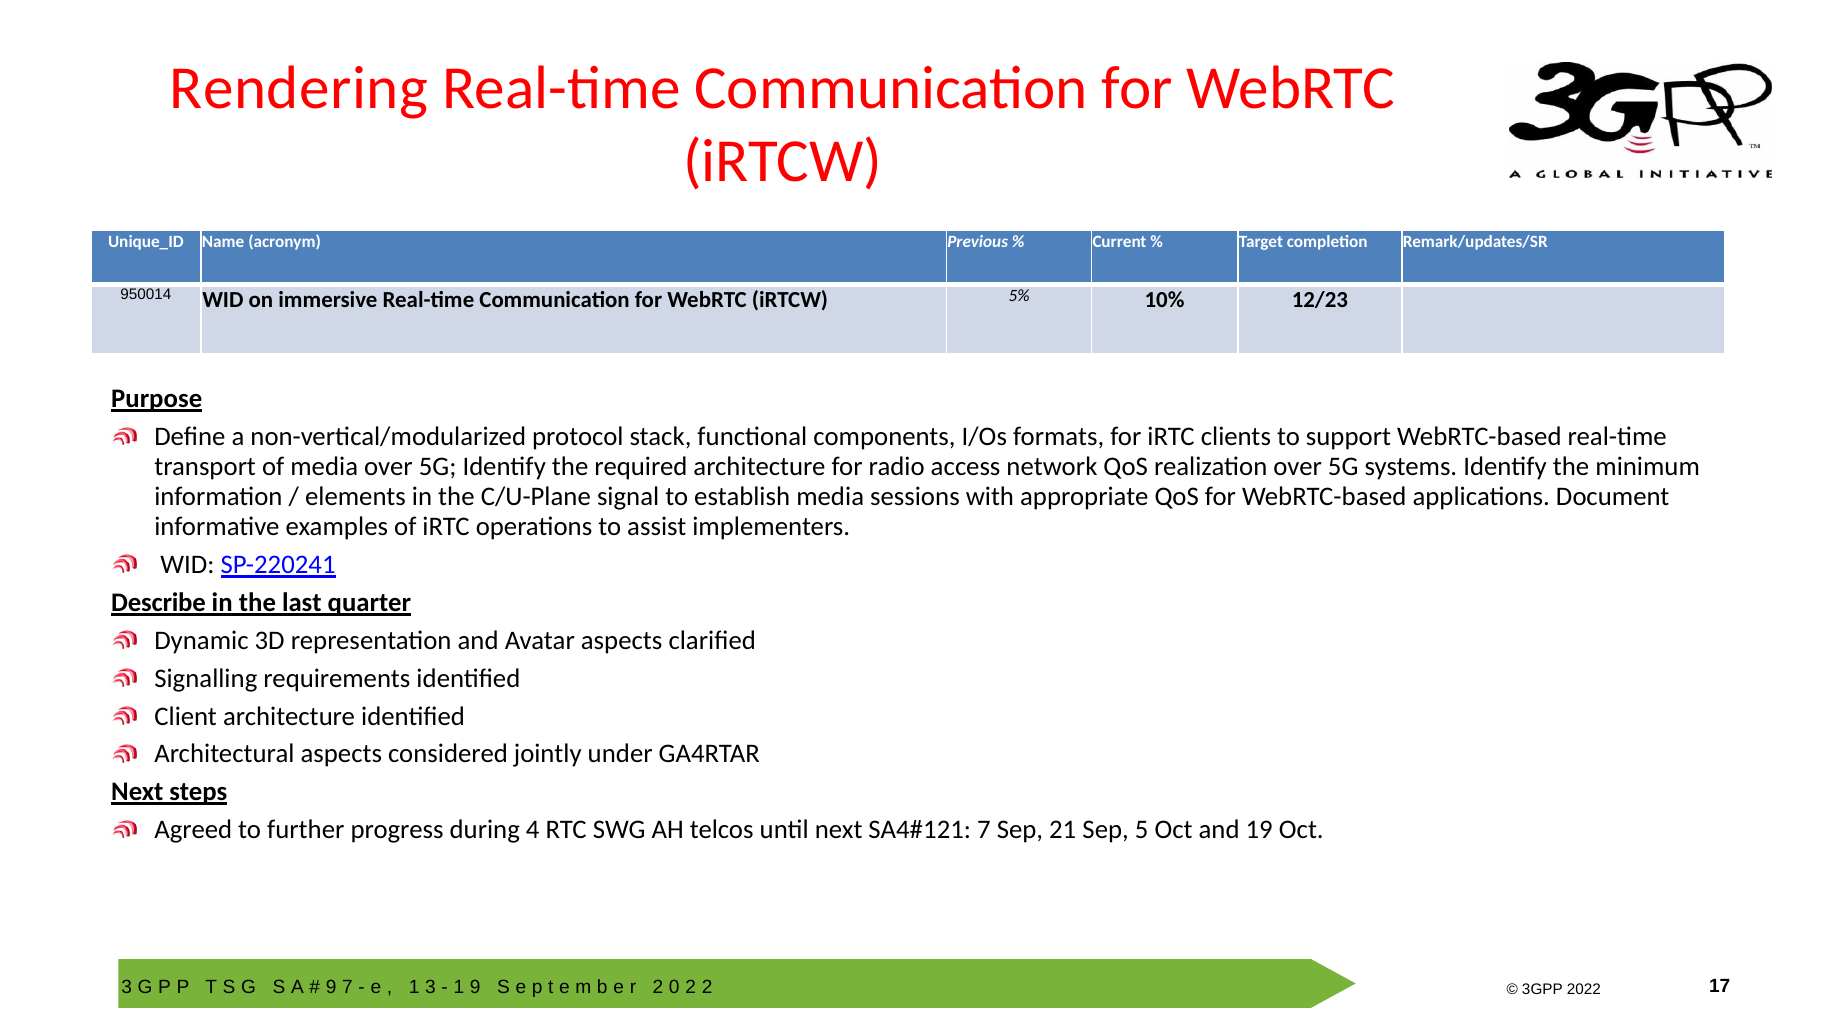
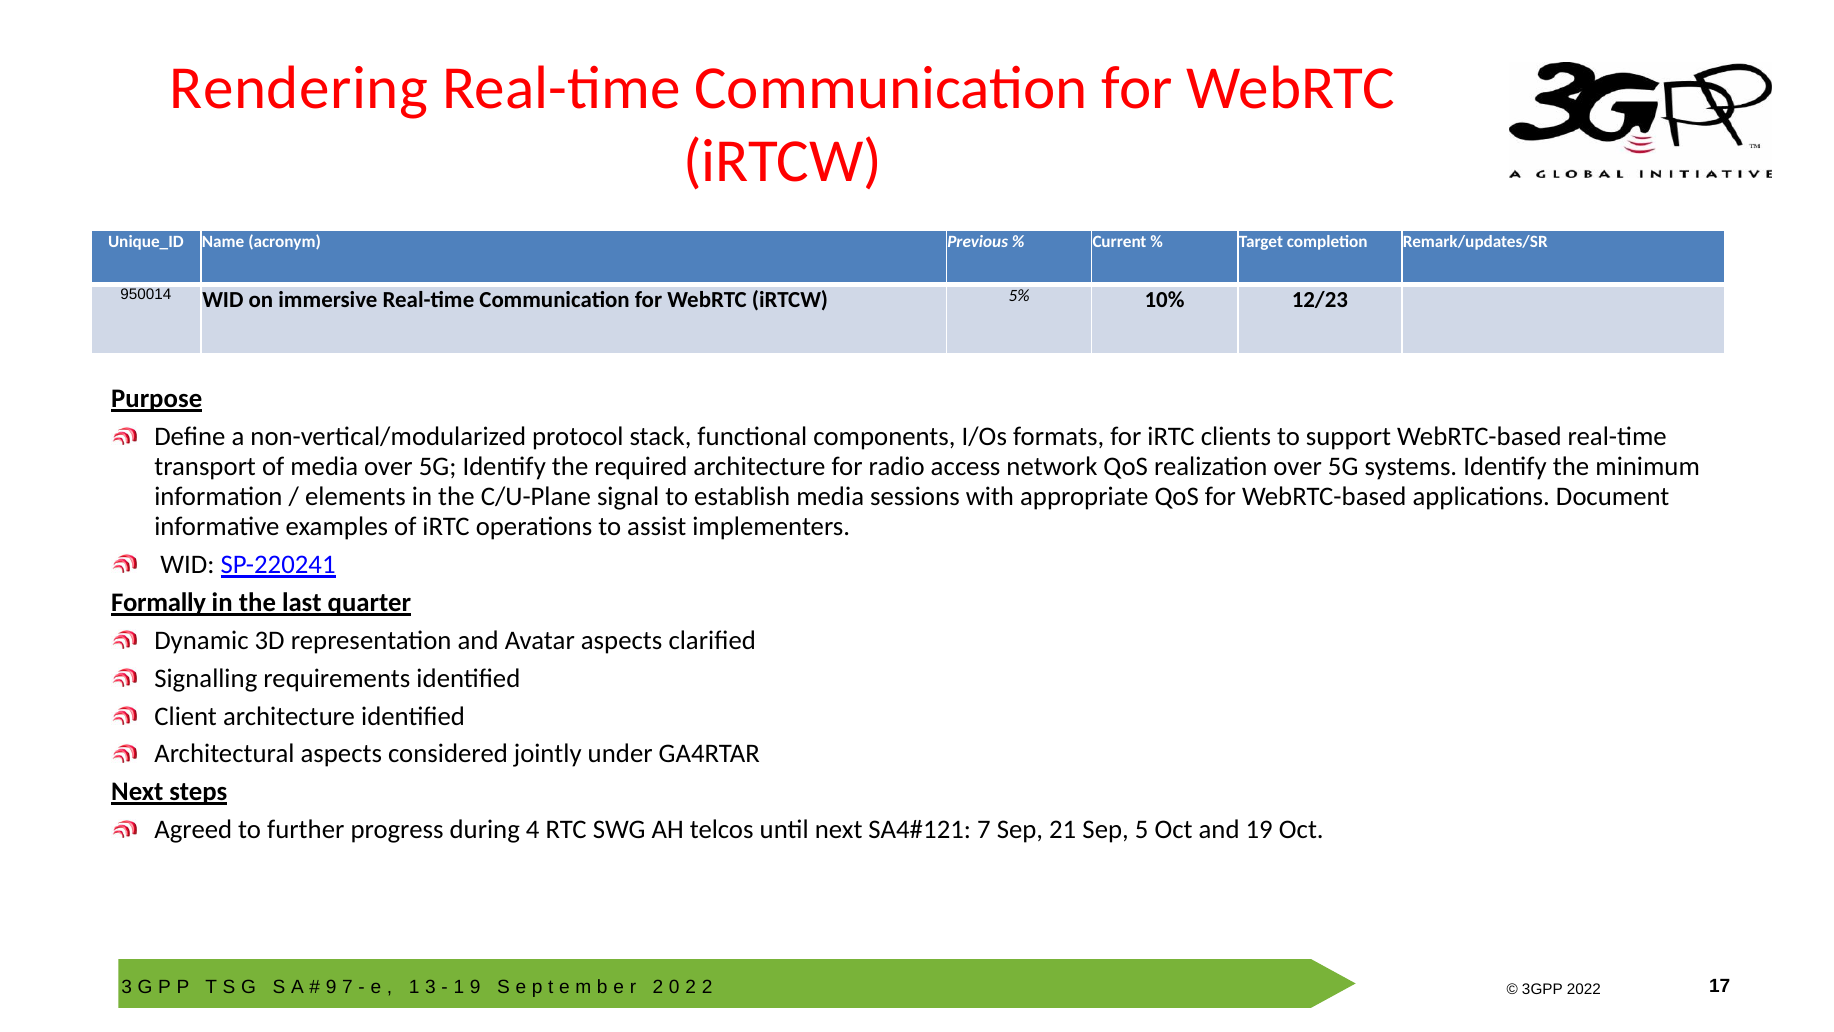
Describe: Describe -> Formally (159, 602)
